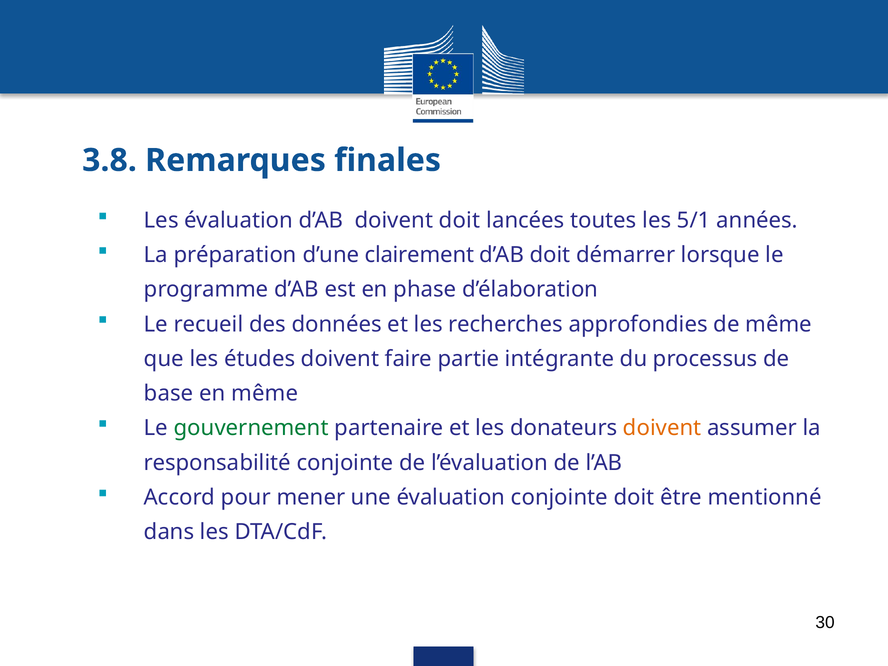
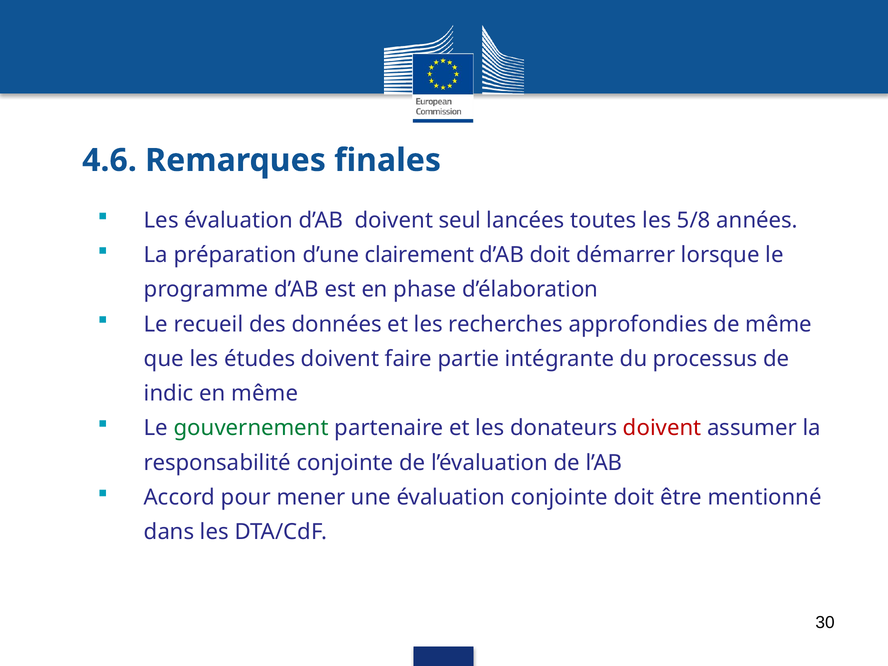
3.8: 3.8 -> 4.6 (109, 160)
doivent doit: doit -> seul (460, 220)
5/1: 5/1 -> 5/8 (694, 220)
base: base -> indic (169, 393)
doivent colour: orange -> red (662, 428)
